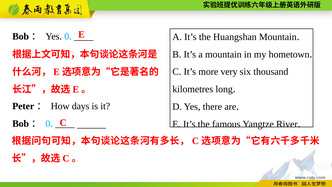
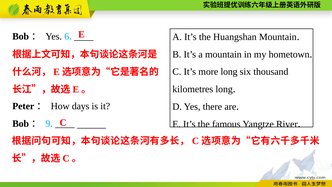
Yes 0: 0 -> 6 (67, 36)
more very: very -> long (229, 72)
0: 0 -> 9 (48, 124)
